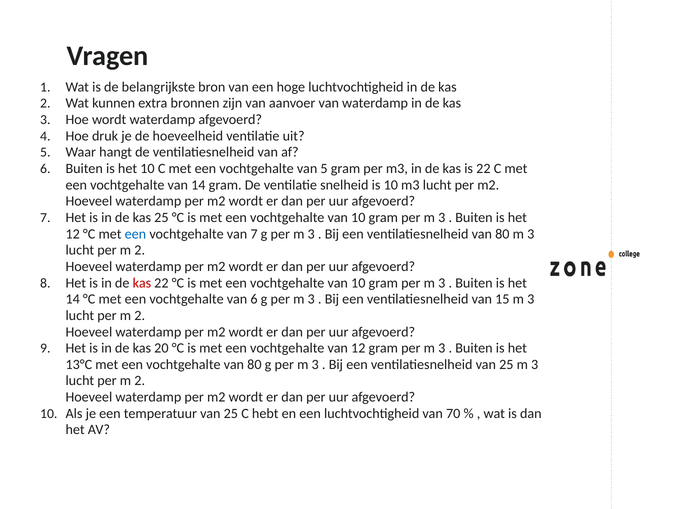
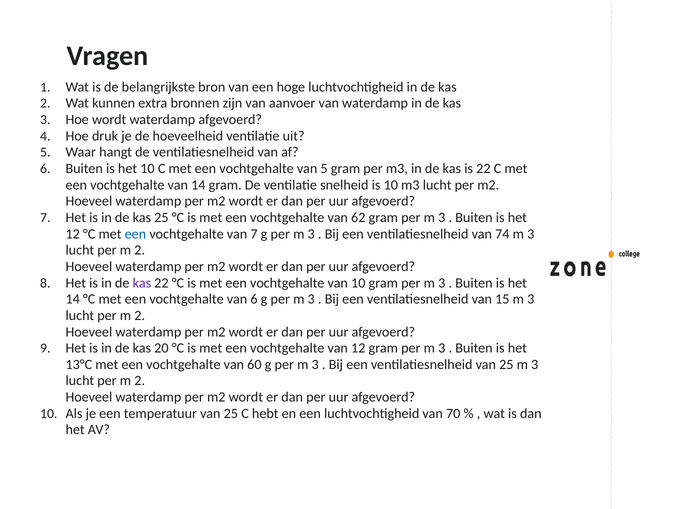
10: 10 -> 62 (358, 218)
ventilatiesnelheid van 80: 80 -> 74 (502, 234)
kas colour: red -> purple (142, 283)
vochtgehalte van 80: 80 -> 60 (254, 365)
